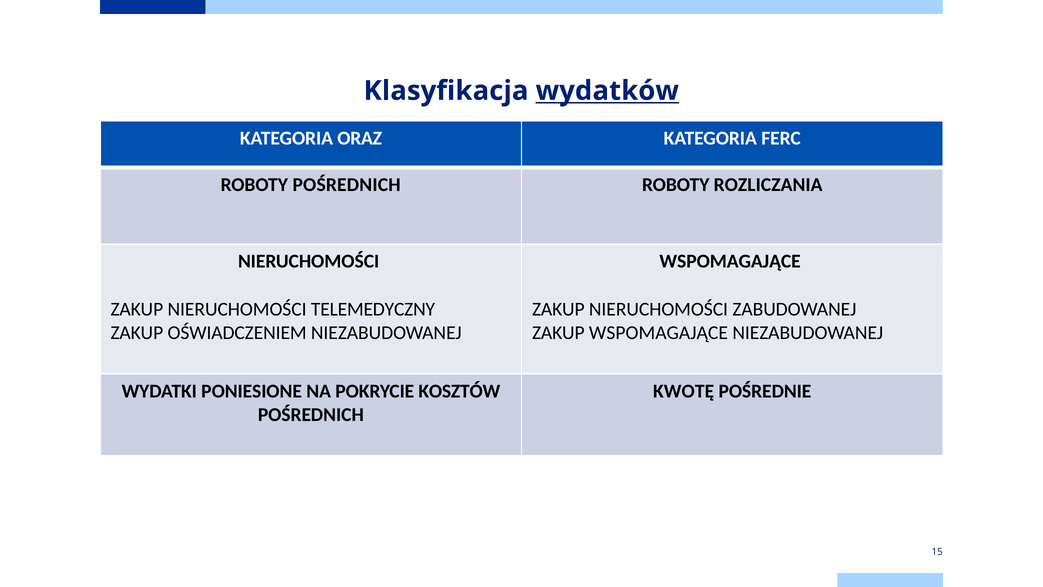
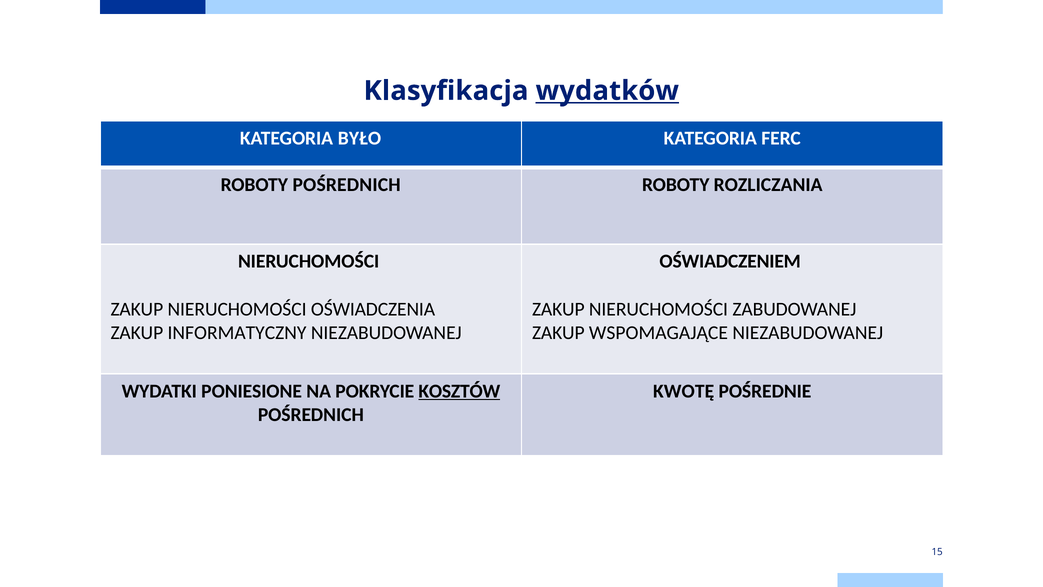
ORAZ: ORAZ -> BYŁO (359, 138)
WSPOMAGAJĄCE: WSPOMAGAJĄCE -> OŚWIADCZENIEM (730, 261)
TELEMEDYCZNY: TELEMEDYCZNY -> OŚWIADCZENIA (373, 309)
OŚWIADCZENIEM: OŚWIADCZENIEM -> INFORMATYCZNY (237, 333)
KOSZTÓW underline: none -> present (459, 391)
